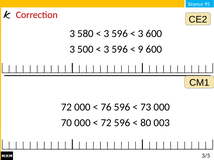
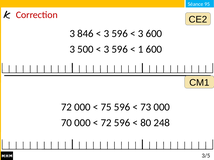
580: 580 -> 846 (85, 34)
9: 9 -> 1 (141, 49)
76: 76 -> 75 (106, 107)
003: 003 -> 248 (162, 123)
